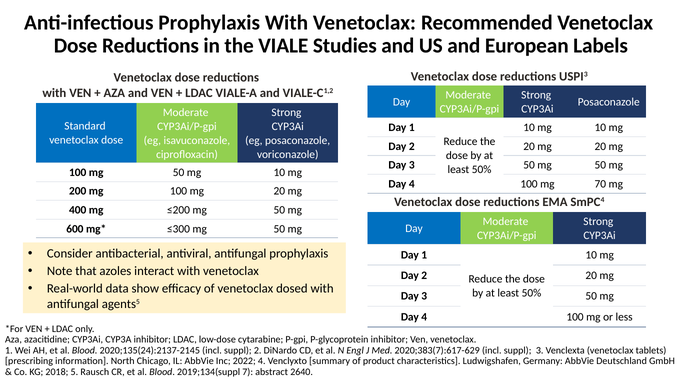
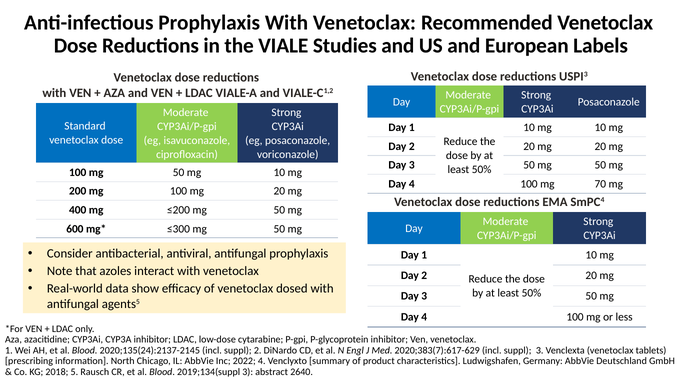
2019;134(suppl 7: 7 -> 3 (248, 371)
